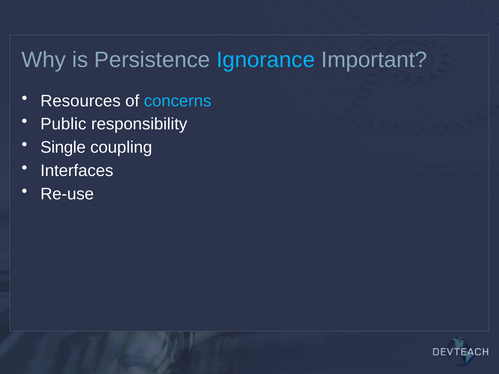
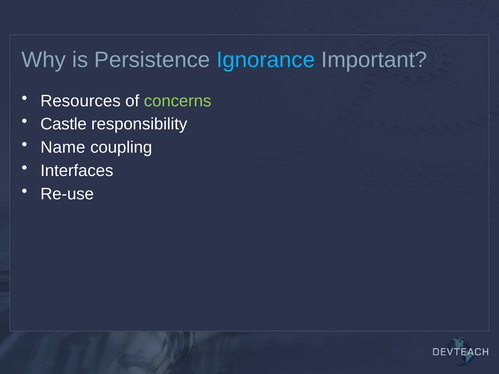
concerns colour: light blue -> light green (178, 101)
Public: Public -> Castle (64, 124)
Single: Single -> Name (63, 148)
